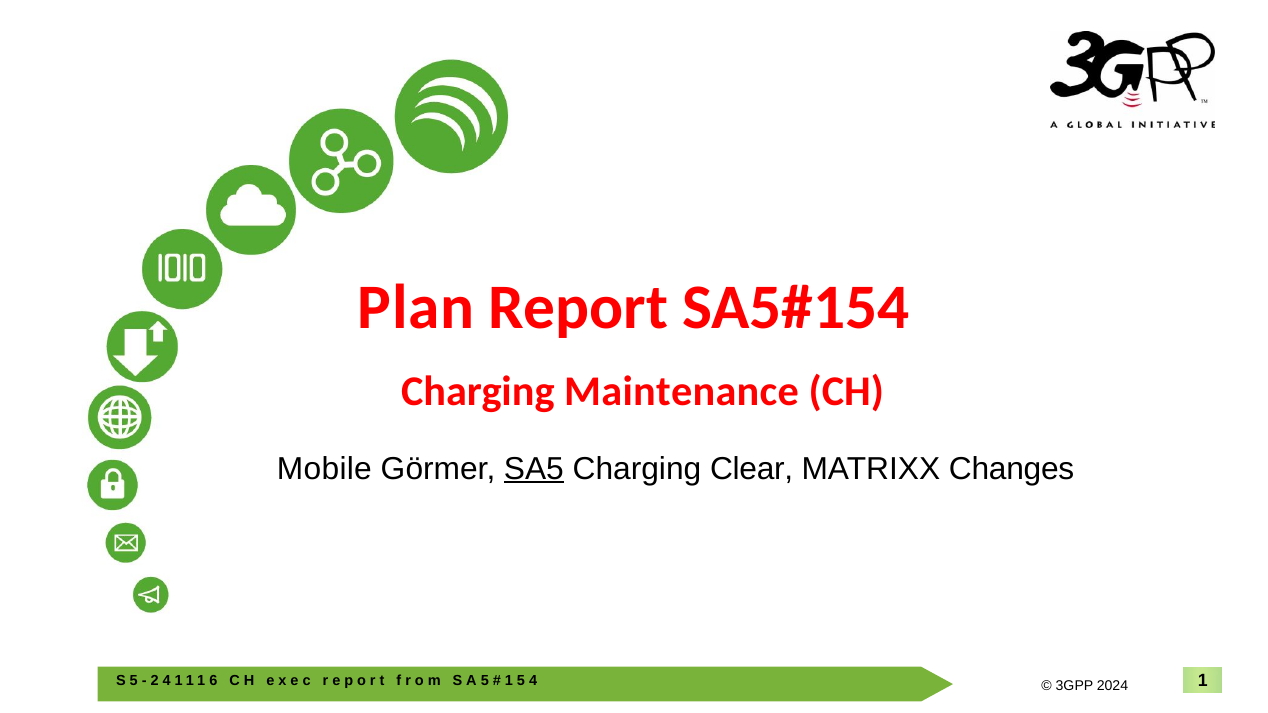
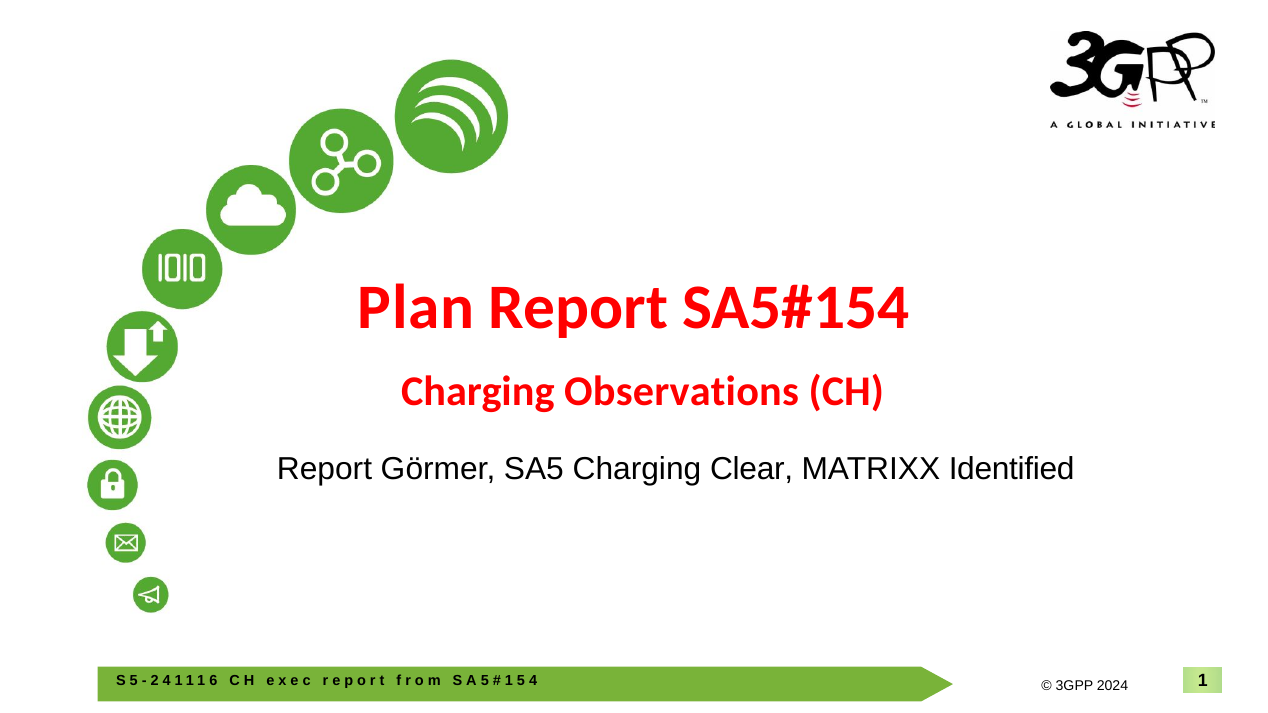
Maintenance: Maintenance -> Observations (682, 391)
Mobile: Mobile -> Report (325, 469)
SA5 underline: present -> none (534, 469)
Changes: Changes -> Identified (1012, 469)
